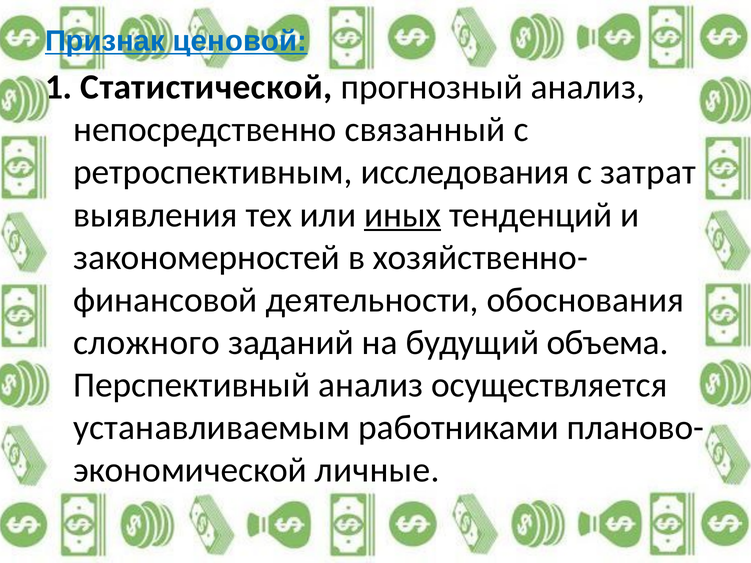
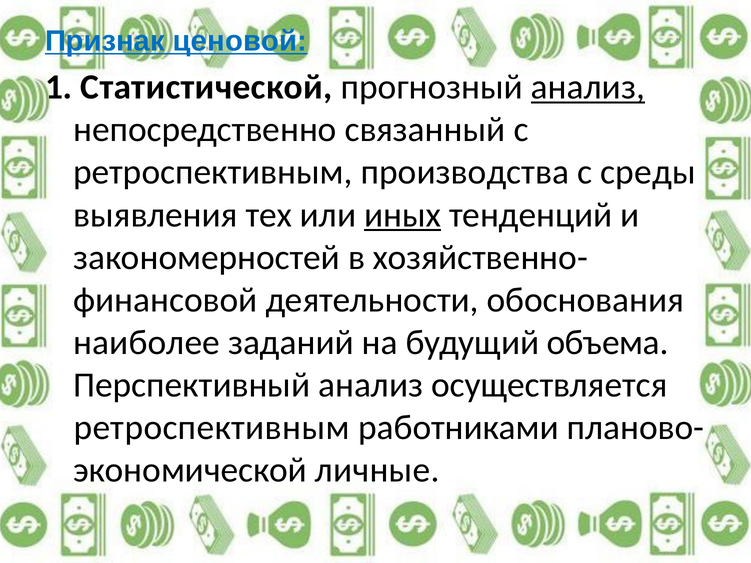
анализ underline: none -> present (588, 87)
исследования: исследования -> производства (465, 172)
затрат: затрат -> среды (648, 172)
сложного: сложного -> наиболее (147, 343)
устанавливаемым: устанавливаемым -> ретроспективным (212, 428)
